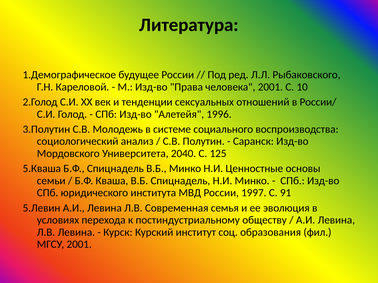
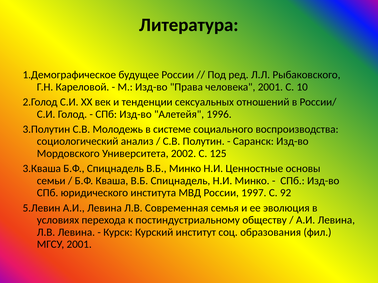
2040: 2040 -> 2002 (184, 154)
5.Кваша: 5.Кваша -> 3.Кваша (42, 169)
91: 91 -> 92 (286, 193)
